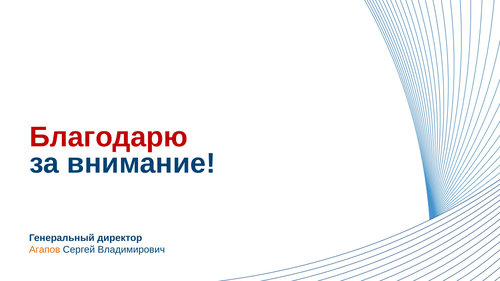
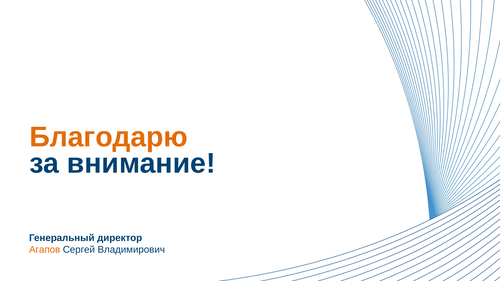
Благодарю colour: red -> orange (109, 137)
